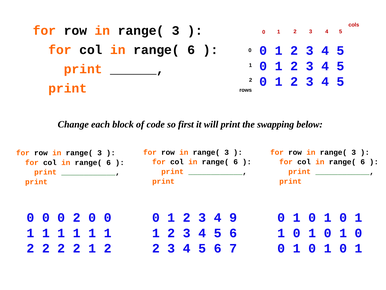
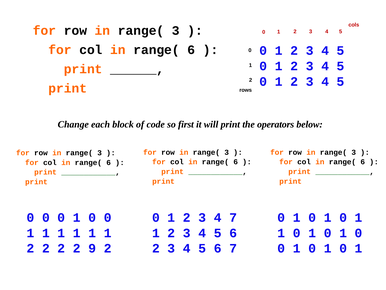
swapping: swapping -> operators (276, 124)
0 0 0 2: 2 -> 1 (77, 217)
4 9: 9 -> 7 (233, 217)
2 2 1: 1 -> 9 (92, 248)
